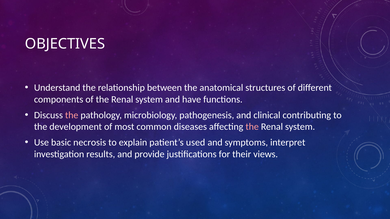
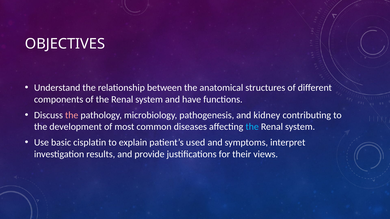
clinical: clinical -> kidney (267, 115)
the colour: pink -> light blue (252, 127)
necrosis: necrosis -> cisplatin (90, 143)
